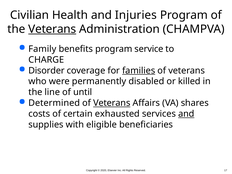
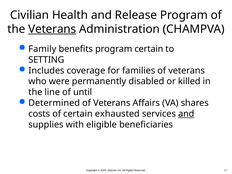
Injuries: Injuries -> Release (136, 15)
program service: service -> certain (149, 49)
CHARGE: CHARGE -> SETTING (46, 60)
Disorder: Disorder -> Includes (46, 71)
families underline: present -> none (139, 71)
Veterans underline: present -> none (112, 103)
